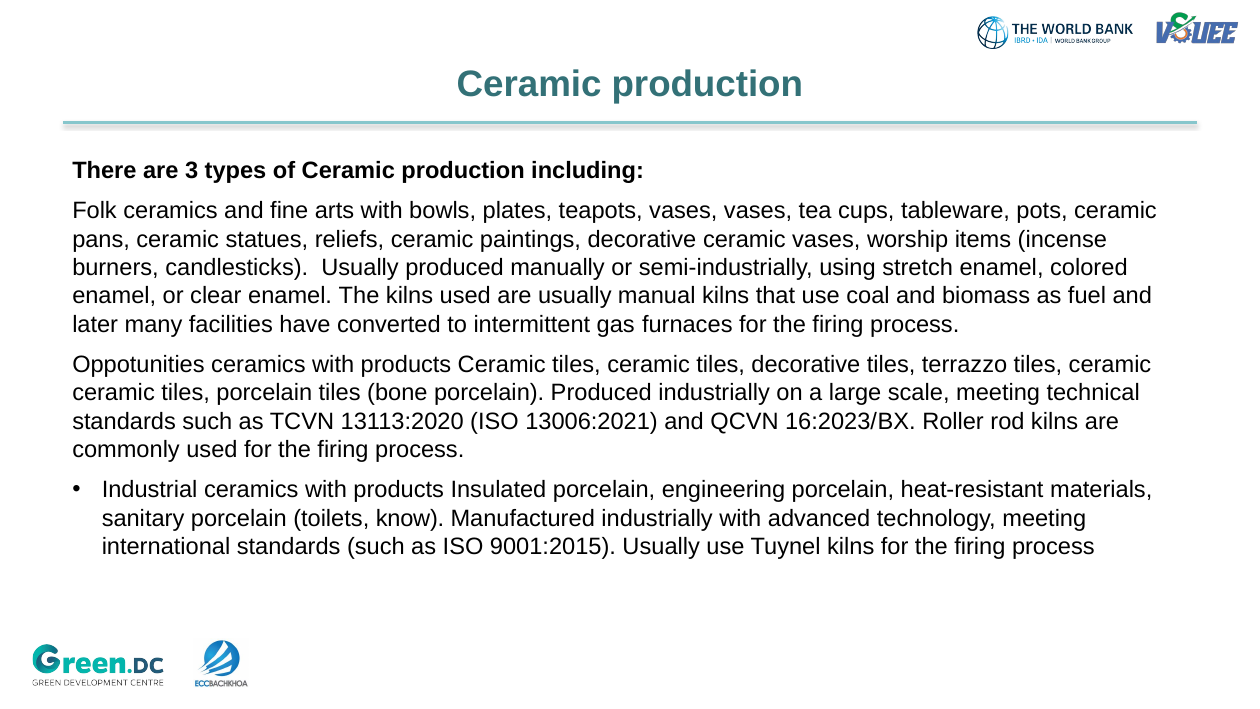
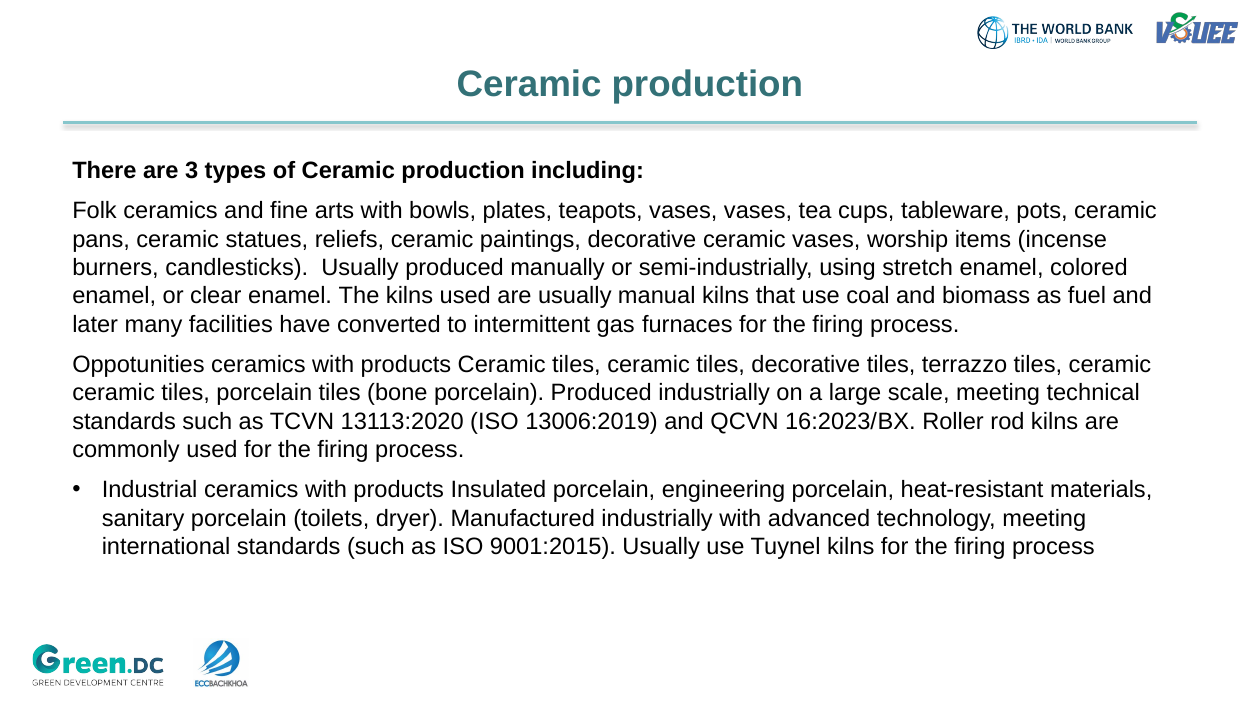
13006:2021: 13006:2021 -> 13006:2019 (592, 421)
know: know -> dryer (410, 518)
